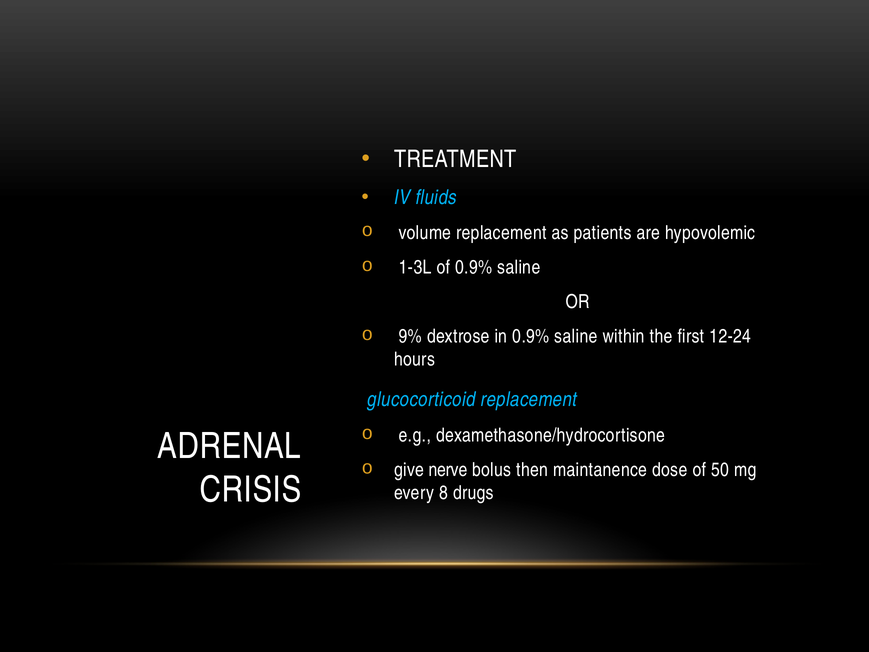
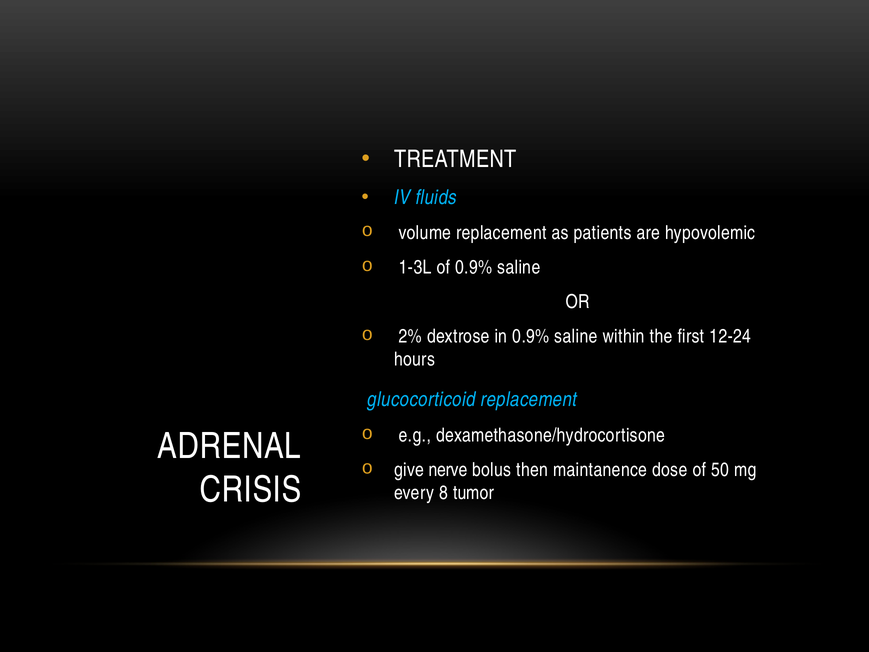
9%: 9% -> 2% (410, 336)
drugs: drugs -> tumor (473, 493)
